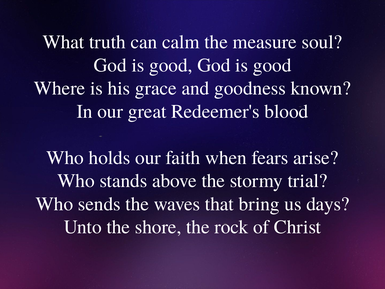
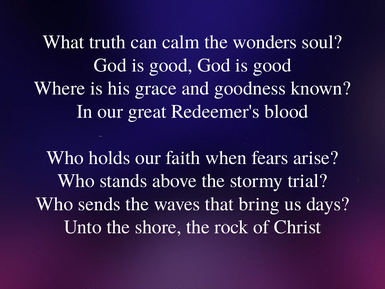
measure: measure -> wonders (265, 42)
